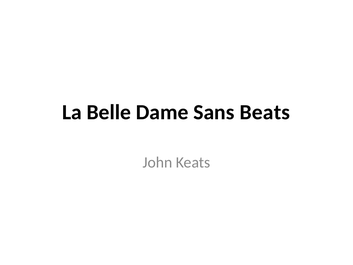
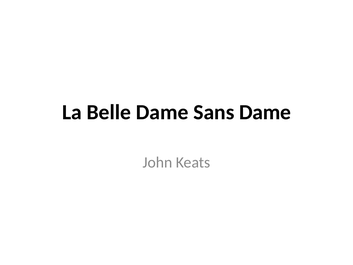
Sans Beats: Beats -> Dame (265, 112)
